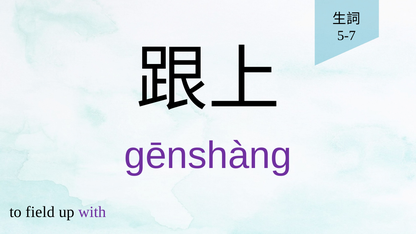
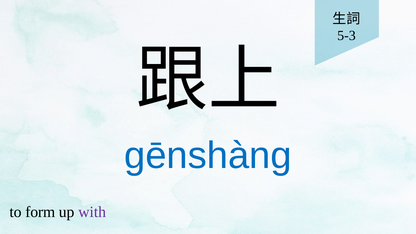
5-7: 5-7 -> 5-3 (346, 35)
gēnshàng colour: purple -> blue (208, 155)
field: field -> form (40, 212)
